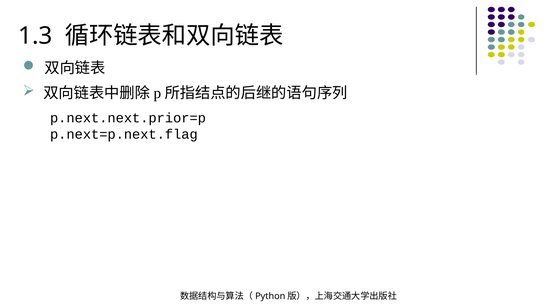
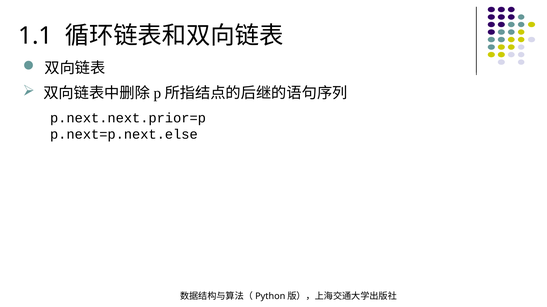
1.3: 1.3 -> 1.1 (35, 36)
p.next=p.next.flag: p.next=p.next.flag -> p.next=p.next.else (124, 135)
